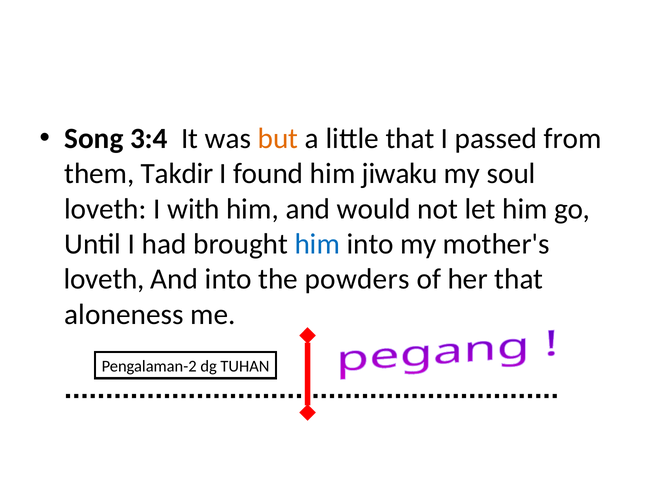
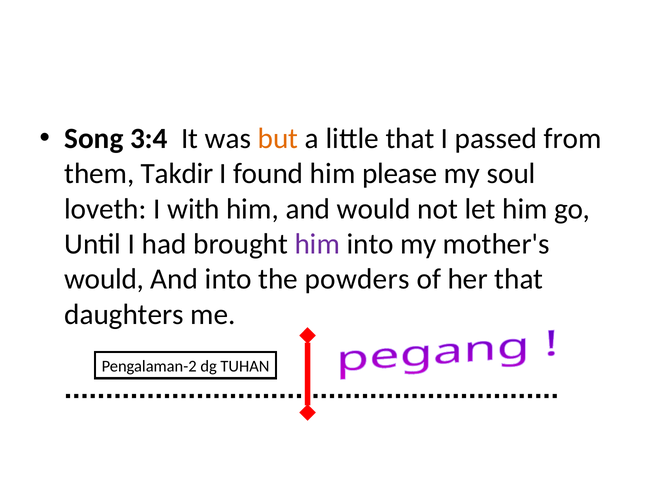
jiwaku: jiwaku -> please (400, 173)
him colour: blue -> purple (317, 244)
loveth: loveth -> would (104, 279)
aloneness: aloneness -> daughters (124, 314)
